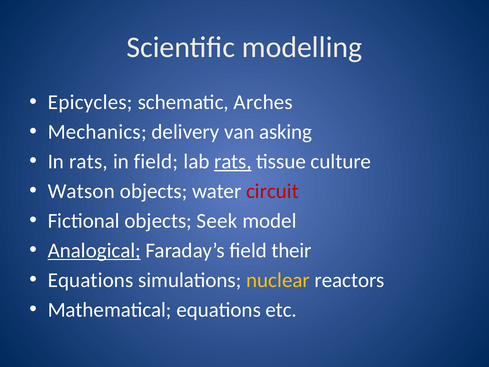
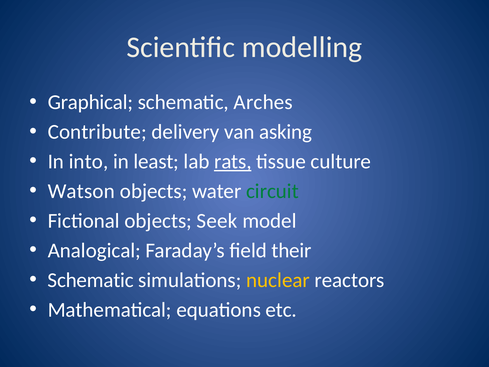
Epicycles: Epicycles -> Graphical (90, 102)
Mechanics: Mechanics -> Contribute (97, 132)
In rats: rats -> into (88, 161)
in field: field -> least (156, 161)
circuit colour: red -> green (272, 191)
Analogical underline: present -> none (94, 250)
Equations: Equations -> Schematic (91, 280)
